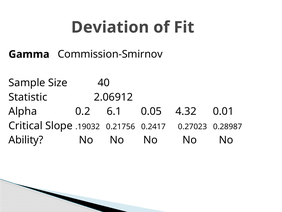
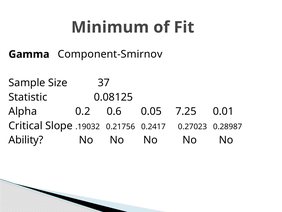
Deviation: Deviation -> Minimum (110, 27)
Commission-Smirnov: Commission-Smirnov -> Component-Smirnov (110, 54)
40: 40 -> 37 (104, 83)
2.06912: 2.06912 -> 0.08125 (113, 97)
6.1: 6.1 -> 0.6 (114, 111)
4.32: 4.32 -> 7.25 (186, 111)
